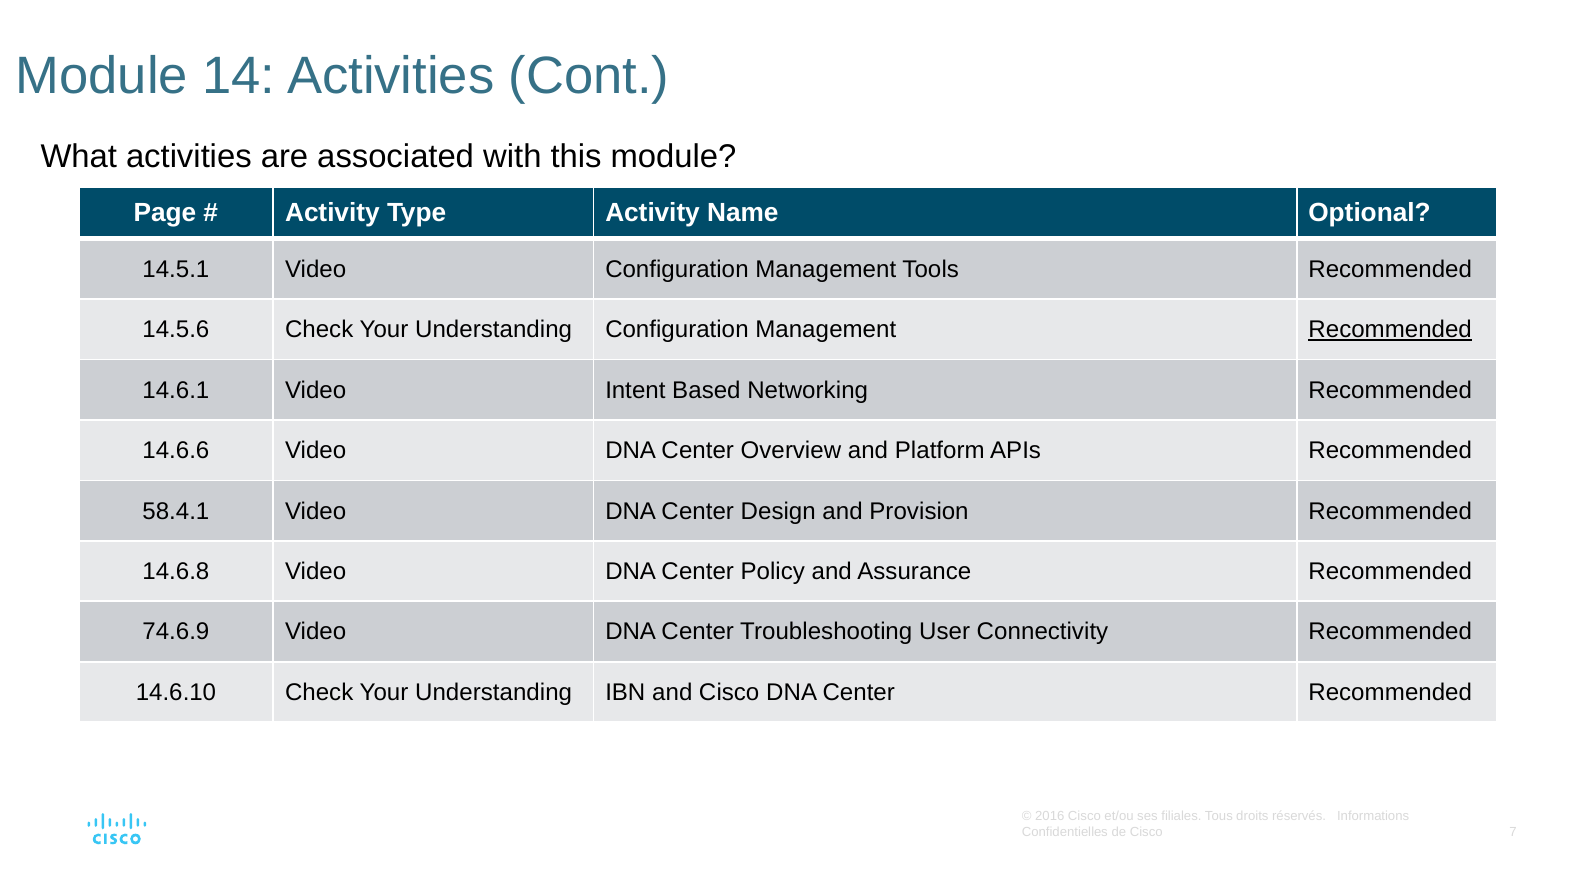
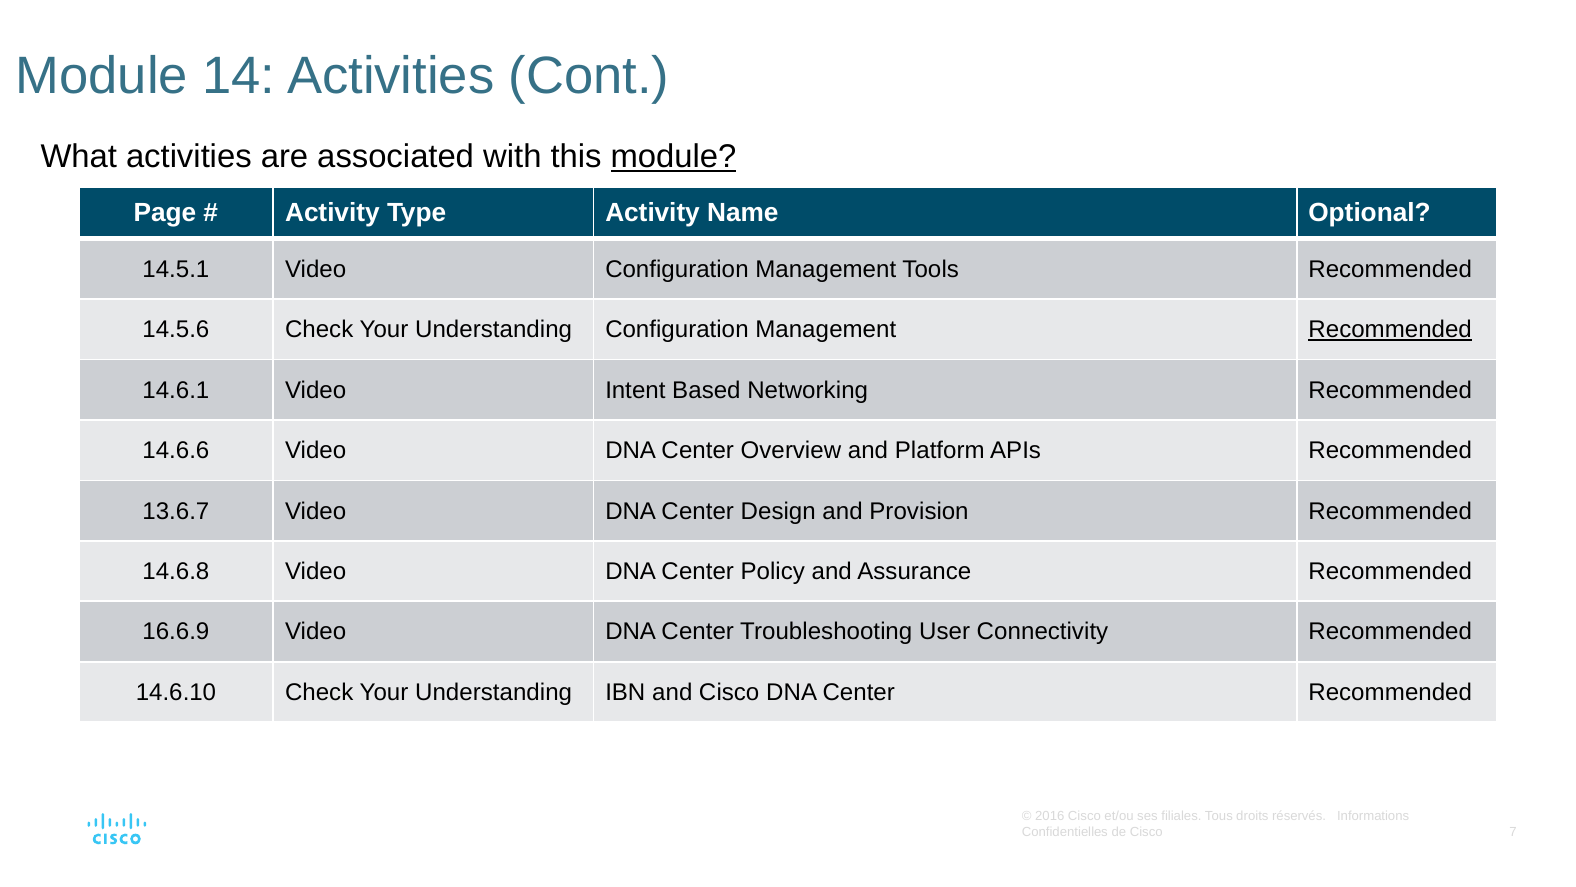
module underline: none -> present (674, 156)
58.4.1: 58.4.1 -> 13.6.7 (176, 511)
74.6.9: 74.6.9 -> 16.6.9 (176, 632)
